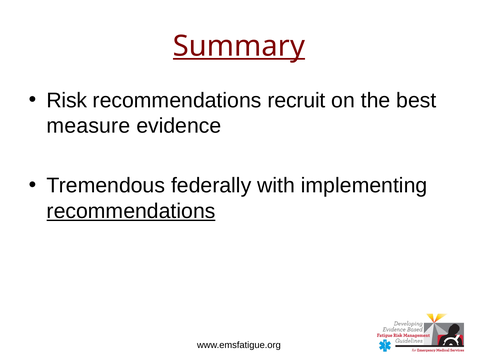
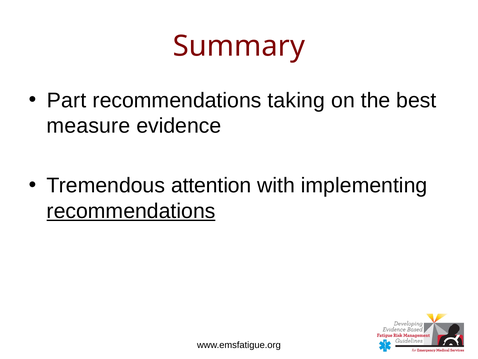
Summary underline: present -> none (239, 46)
Risk: Risk -> Part (67, 100)
recruit: recruit -> taking (296, 100)
federally: federally -> attention (211, 185)
